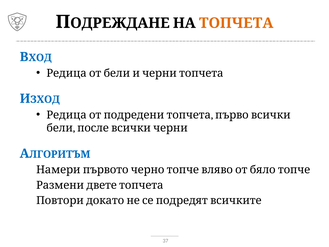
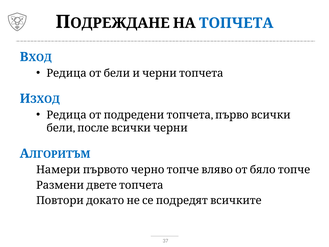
ТОПЧЕТА colour: orange -> blue (236, 23)
